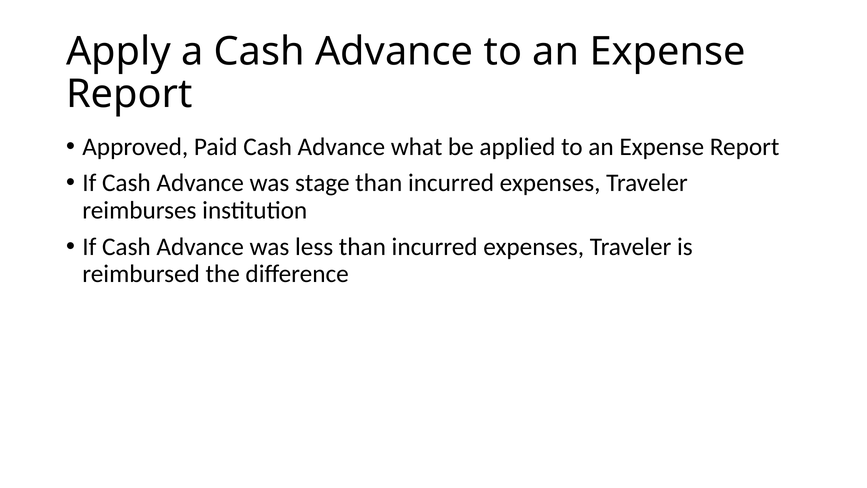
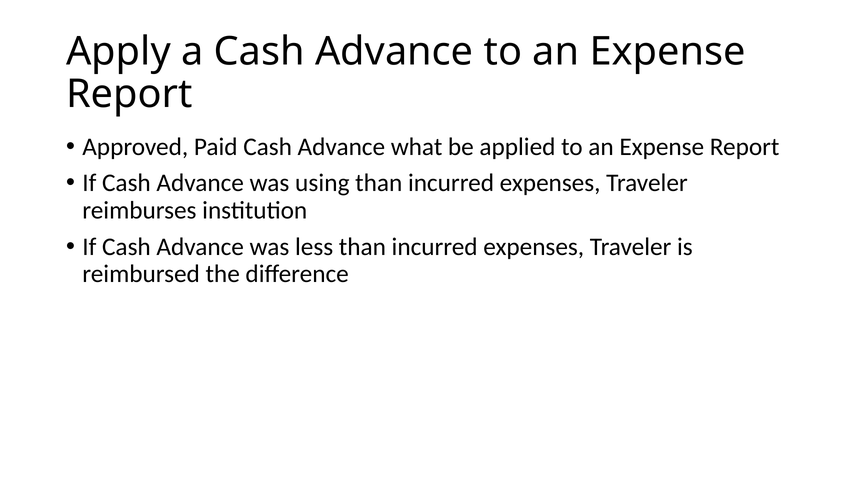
stage: stage -> using (322, 183)
